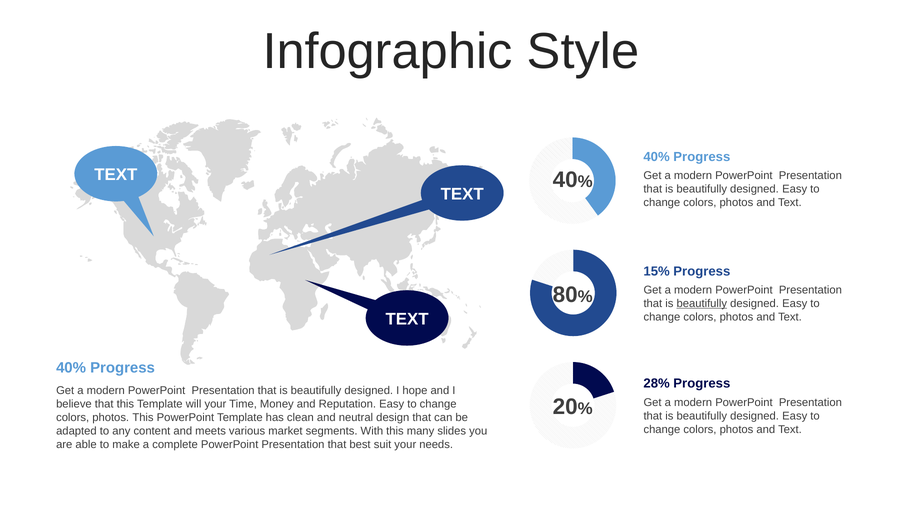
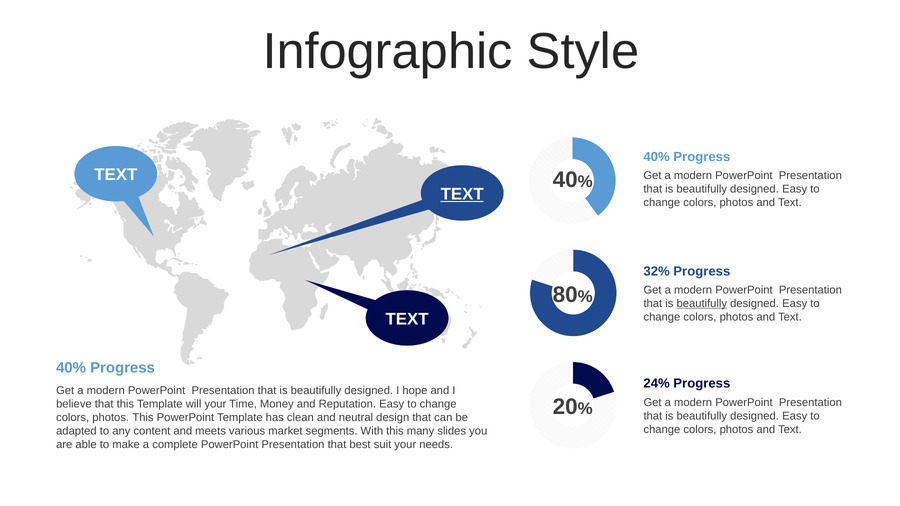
TEXT underline: none -> present (462, 194)
15%: 15% -> 32% (657, 271)
28%: 28% -> 24% (657, 384)
